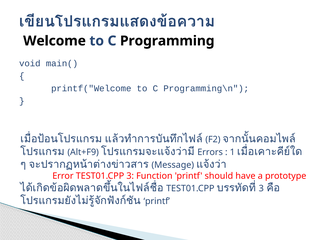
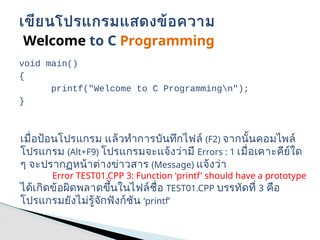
Programming colour: black -> orange (167, 41)
